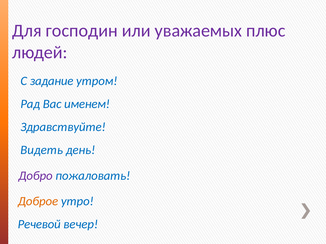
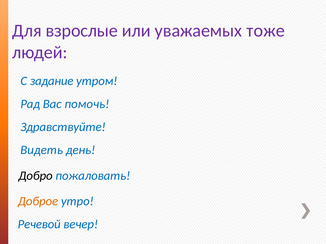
господин: господин -> взрослые (82, 31)
плюс: плюс -> тоже (266, 31)
именем: именем -> помочь (87, 104)
Добро colour: purple -> black (35, 176)
